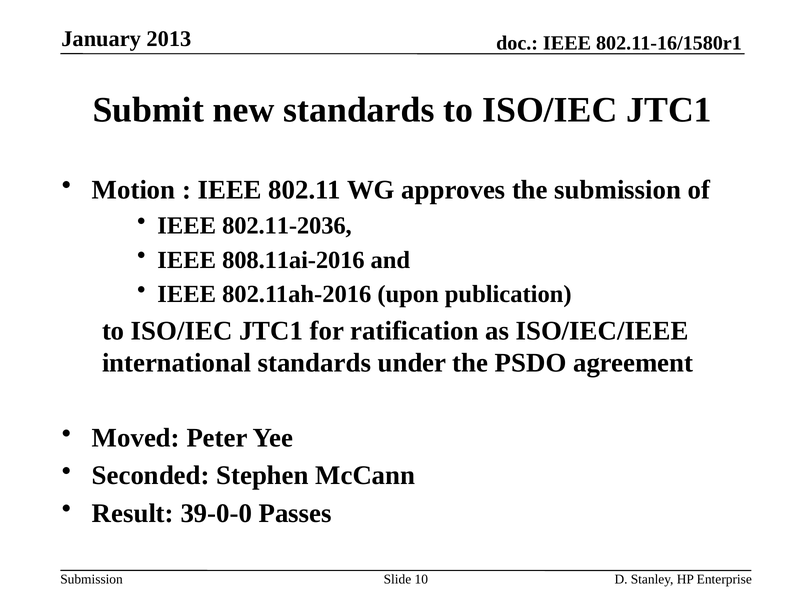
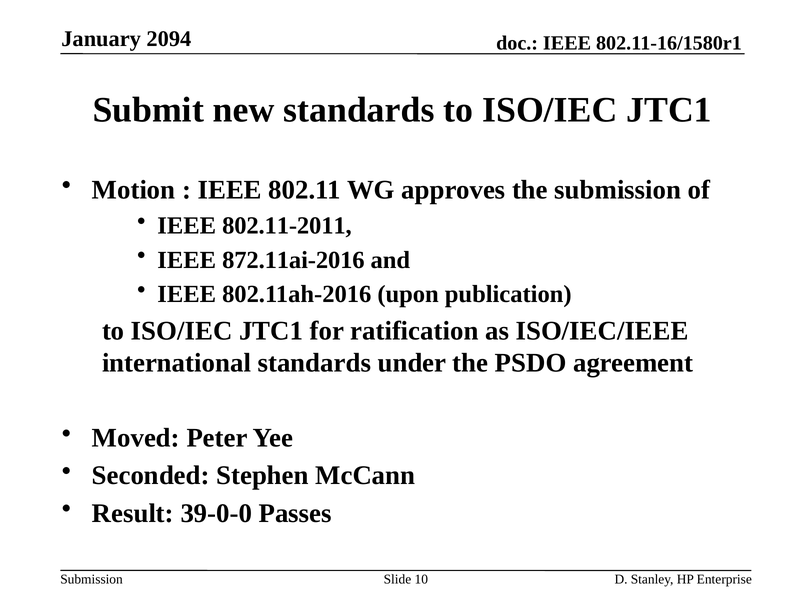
2013: 2013 -> 2094 (169, 39)
802.11-2036: 802.11-2036 -> 802.11-2011 (287, 225)
808.11ai-2016: 808.11ai-2016 -> 872.11ai-2016 (293, 260)
